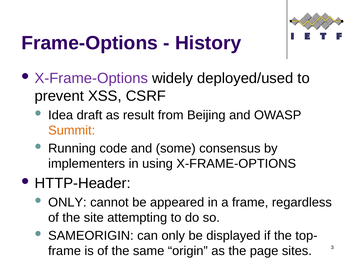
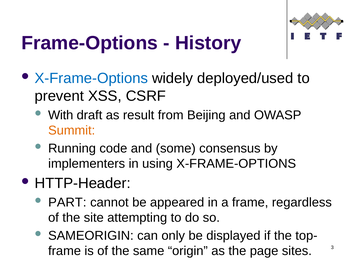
X-Frame-Options colour: purple -> blue (91, 78)
Idea: Idea -> With (61, 115)
ONLY: ONLY -> PART (67, 202)
